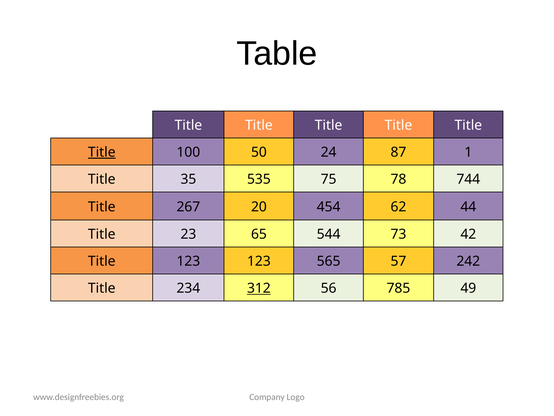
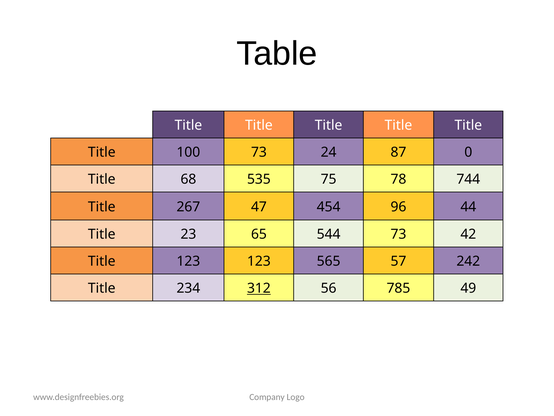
Title underline: present -> none (102, 152)
100 50: 50 -> 73 (259, 152)
1: 1 -> 0 (468, 152)
35: 35 -> 68 (188, 179)
20: 20 -> 47 (259, 207)
62: 62 -> 96 (398, 207)
